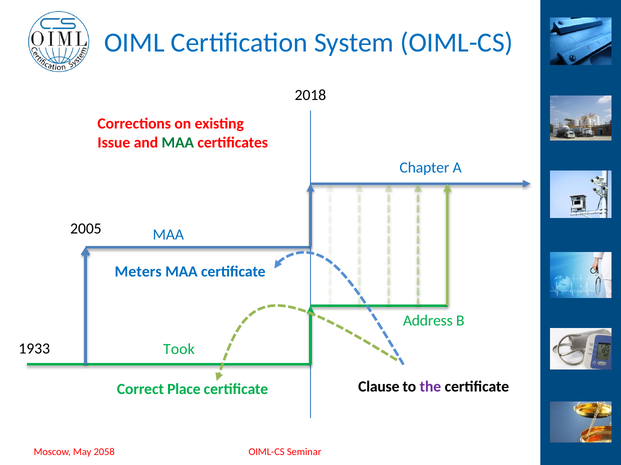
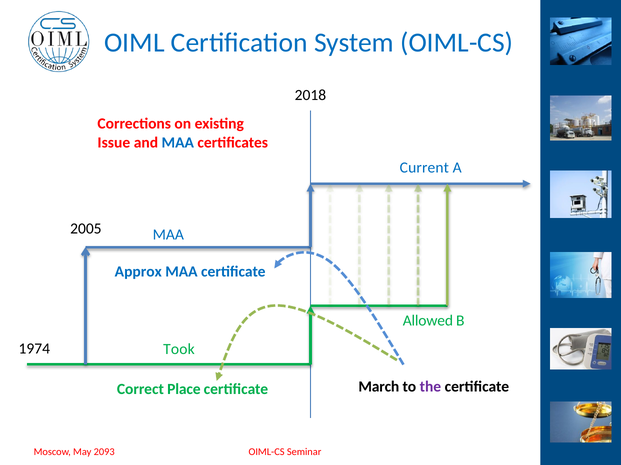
MAA colour: green -> blue (178, 143)
Chapter: Chapter -> Current (424, 168)
Meters: Meters -> Approx (138, 272)
Address: Address -> Allowed (428, 321)
1933: 1933 -> 1974 (34, 349)
Clause: Clause -> March (379, 388)
2058: 2058 -> 2093 (104, 453)
